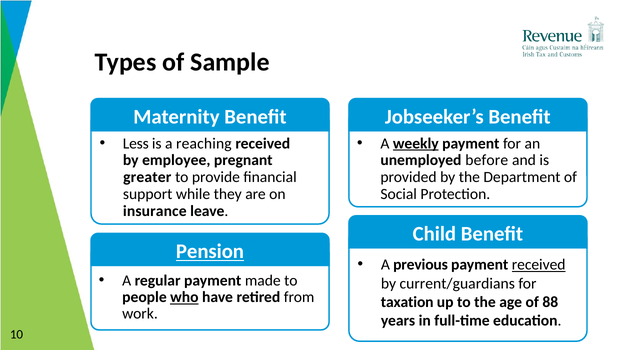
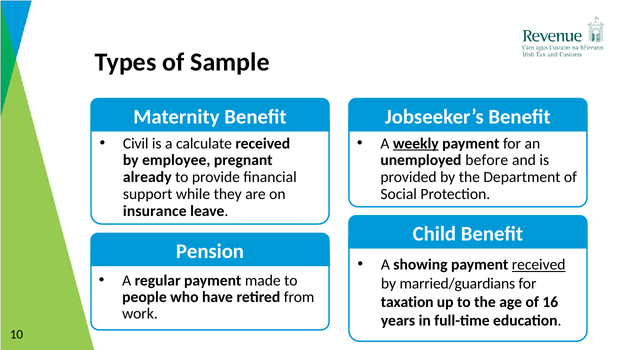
Less: Less -> Civil (136, 144)
reaching: reaching -> calculate (204, 144)
greater: greater -> already (147, 177)
Pension underline: present -> none (210, 252)
previous: previous -> showing (420, 265)
current/guardians: current/guardians -> married/guardians (457, 284)
who underline: present -> none (184, 298)
88: 88 -> 16 (550, 302)
